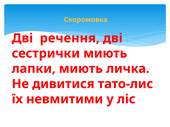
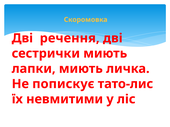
дивитися: дивитися -> попискує (63, 84)
